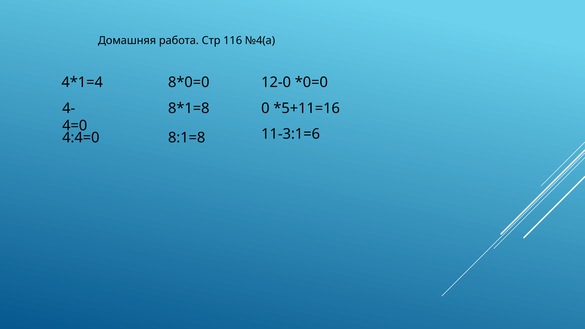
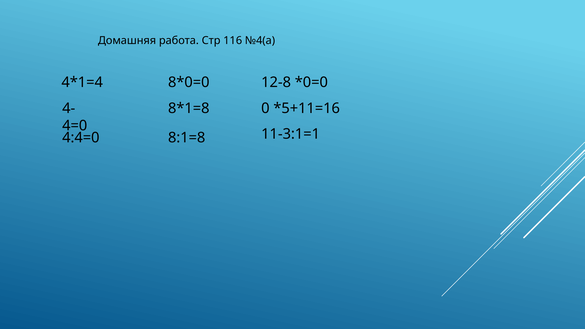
12-0: 12-0 -> 12-8 (276, 83)
11-3:1=6: 11-3:1=6 -> 11-3:1=1 (291, 134)
